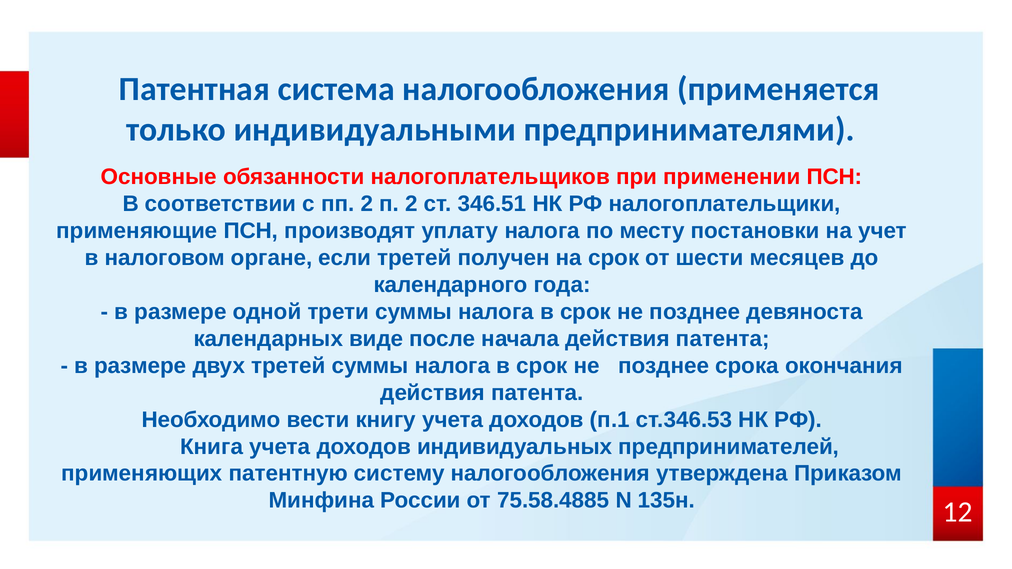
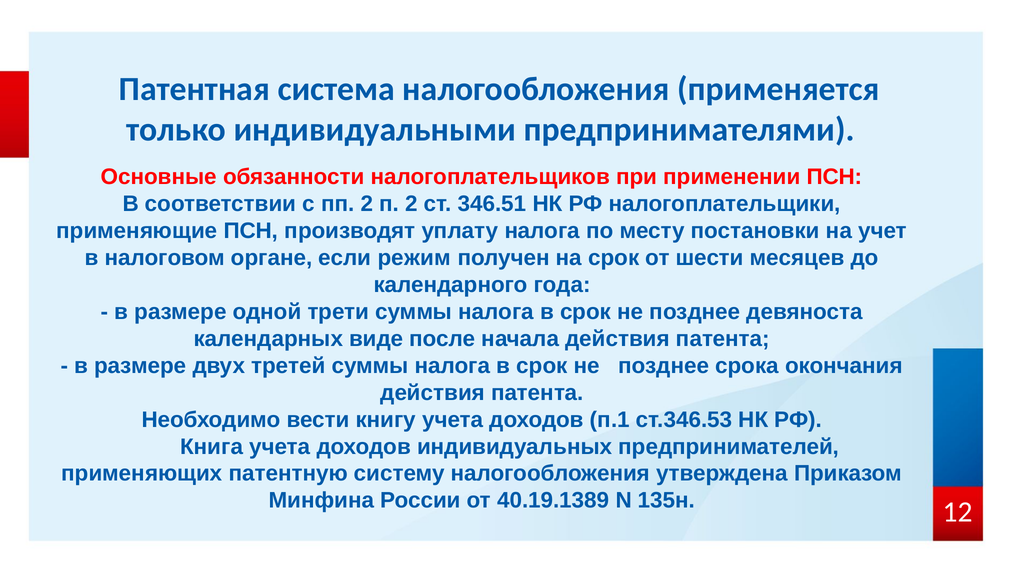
если третей: третей -> режим (414, 258)
75.58.4885: 75.58.4885 -> 40.19.1389 (553, 501)
